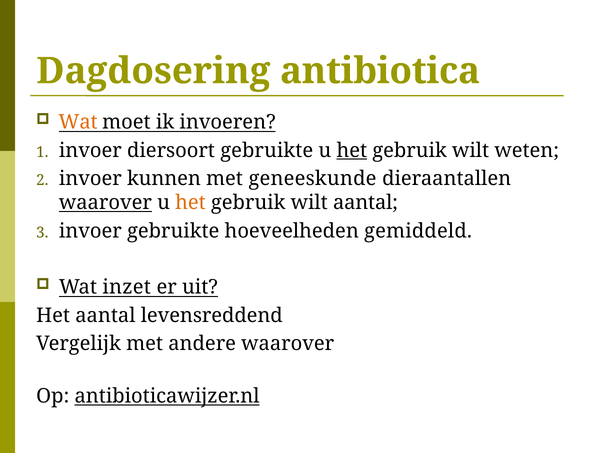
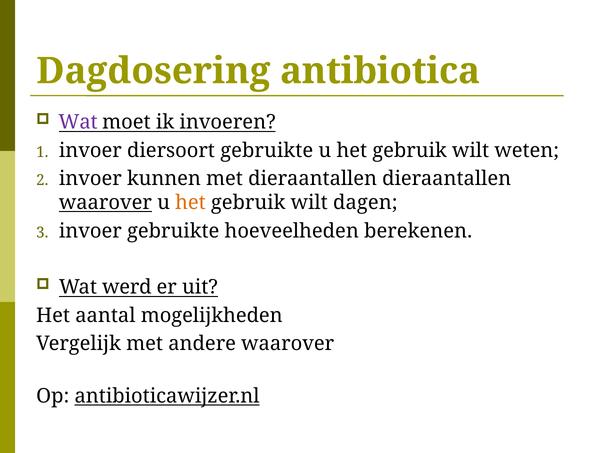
Wat colour: orange -> purple (78, 122)
het underline: present -> none (352, 150)
met geneeskunde: geneeskunde -> dieraantallen (313, 179)
wilt aantal: aantal -> dagen (365, 203)
gemiddeld: gemiddeld -> berekenen (418, 231)
inzet: inzet -> werd (127, 287)
levensreddend: levensreddend -> mogelijkheden (212, 315)
